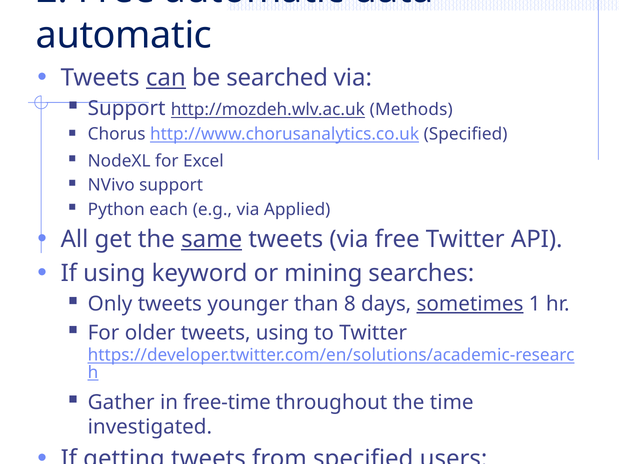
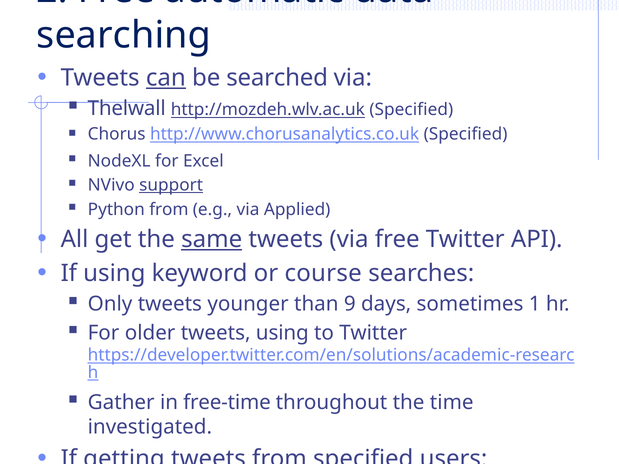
automatic: automatic -> searching (124, 35)
Support: Support -> Thelwall (127, 108)
http://mozdeh.wlv.ac.uk Methods: Methods -> Specified (411, 110)
support underline: none -> present (171, 185)
Python each: each -> from (169, 209)
mining: mining -> course (323, 273)
8: 8 -> 9 (350, 304)
sometimes underline: present -> none (470, 304)
